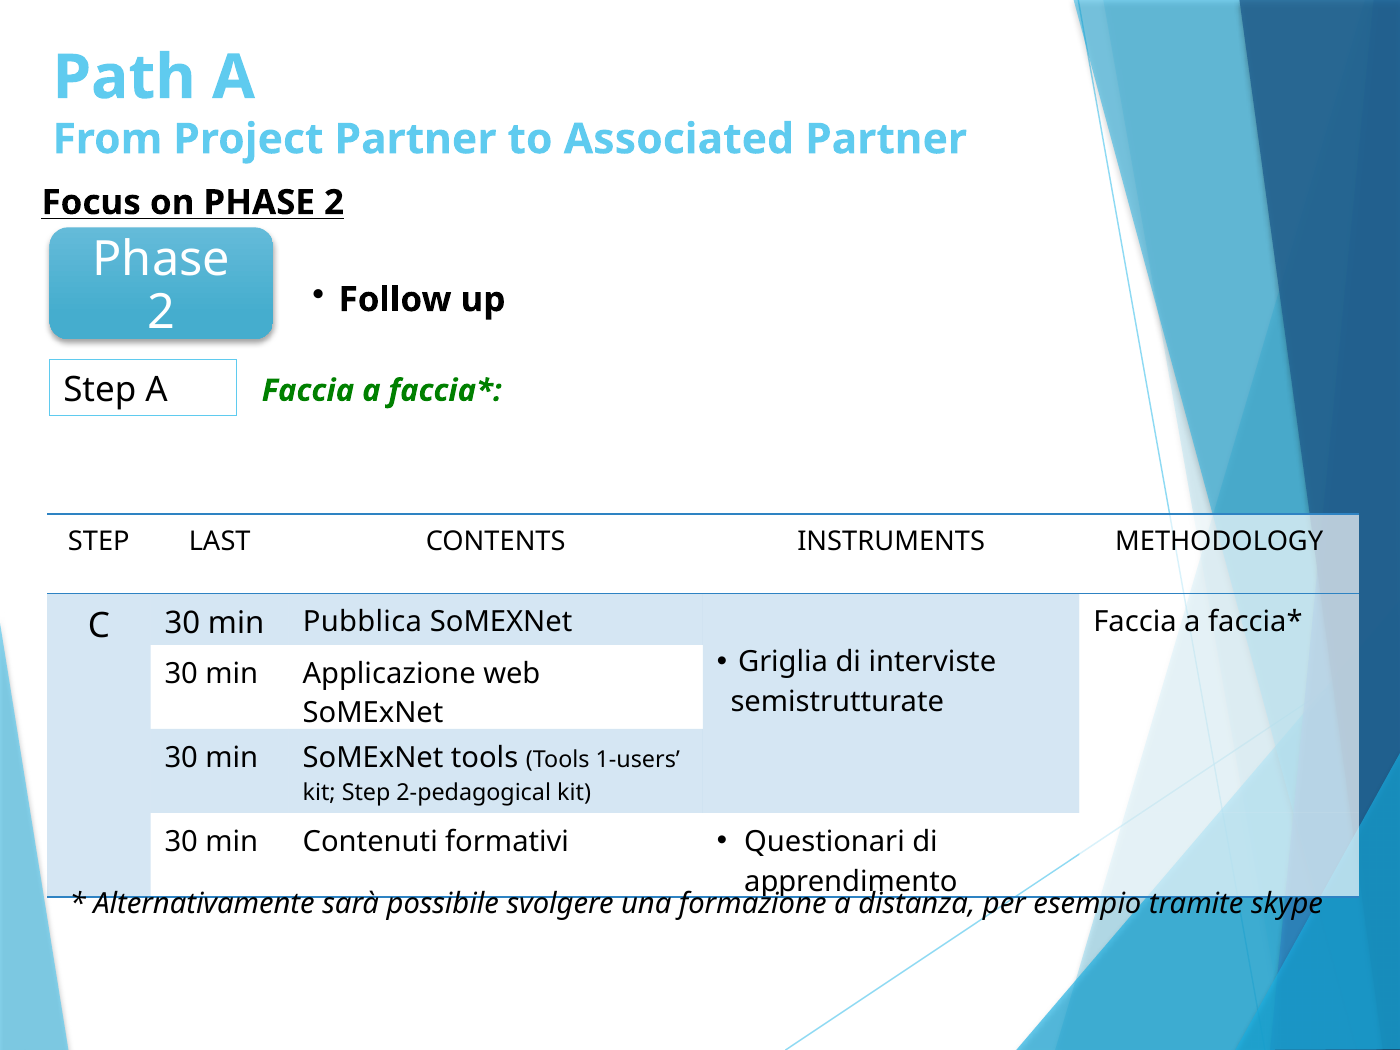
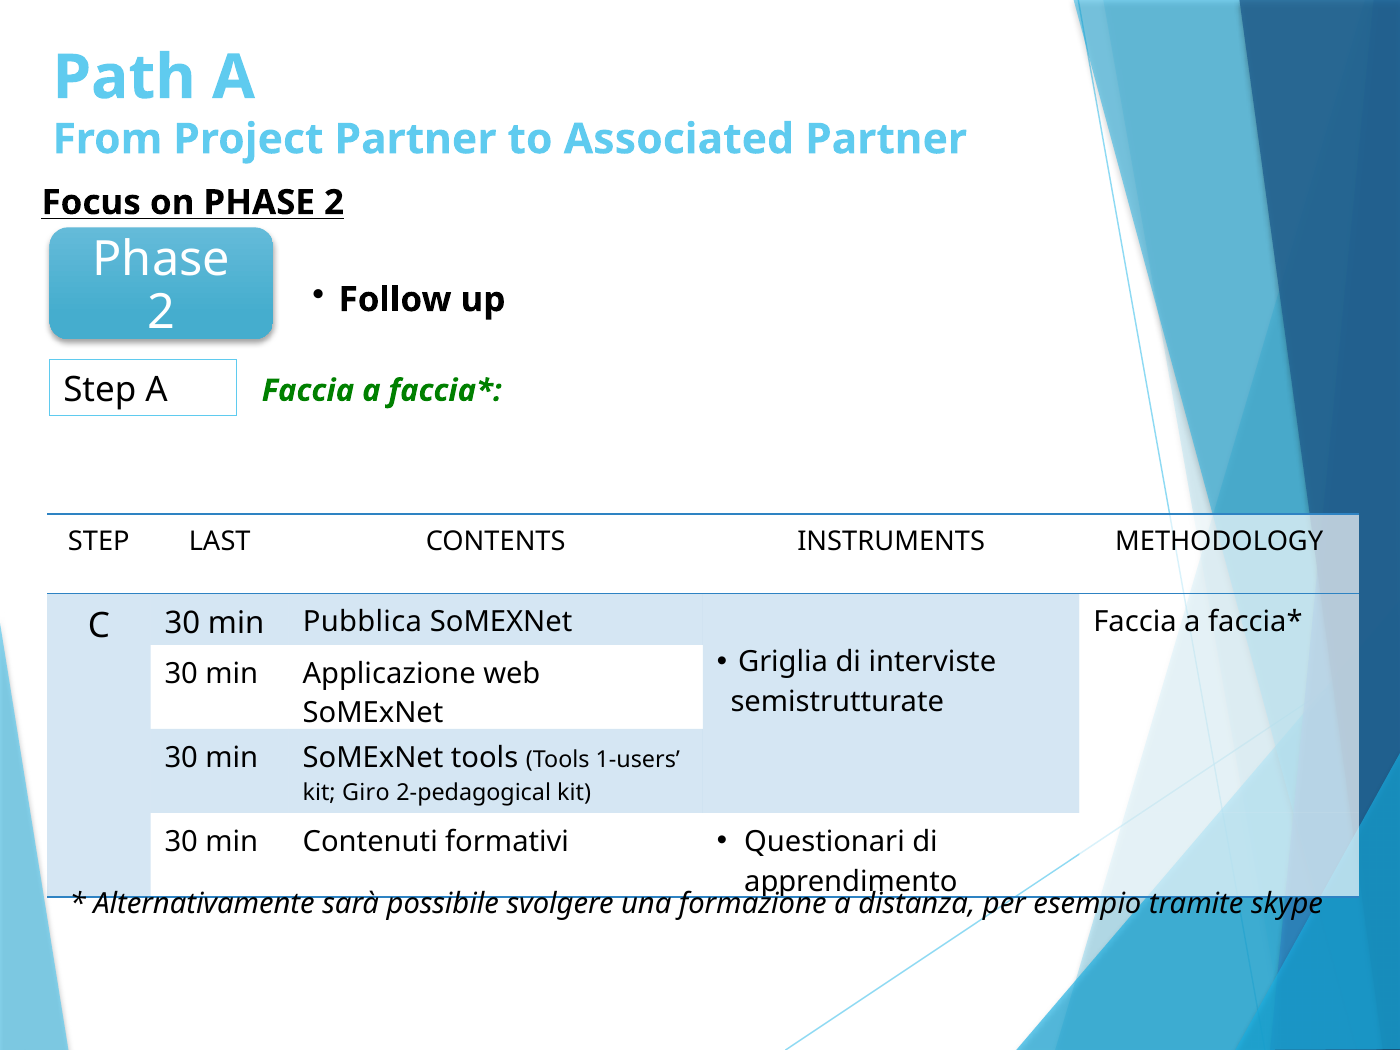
kit Step: Step -> Giro (366, 793)
